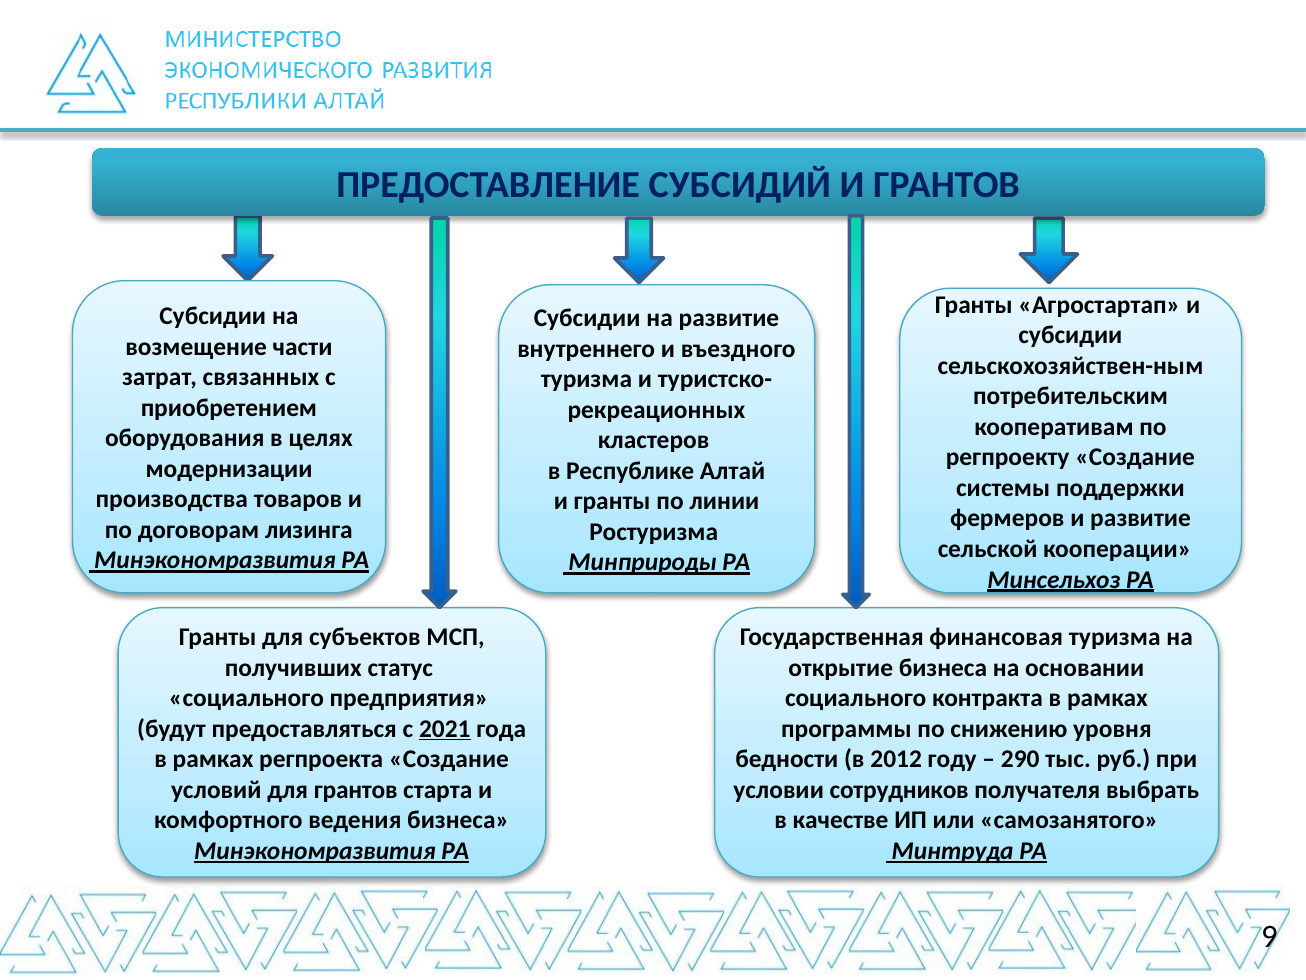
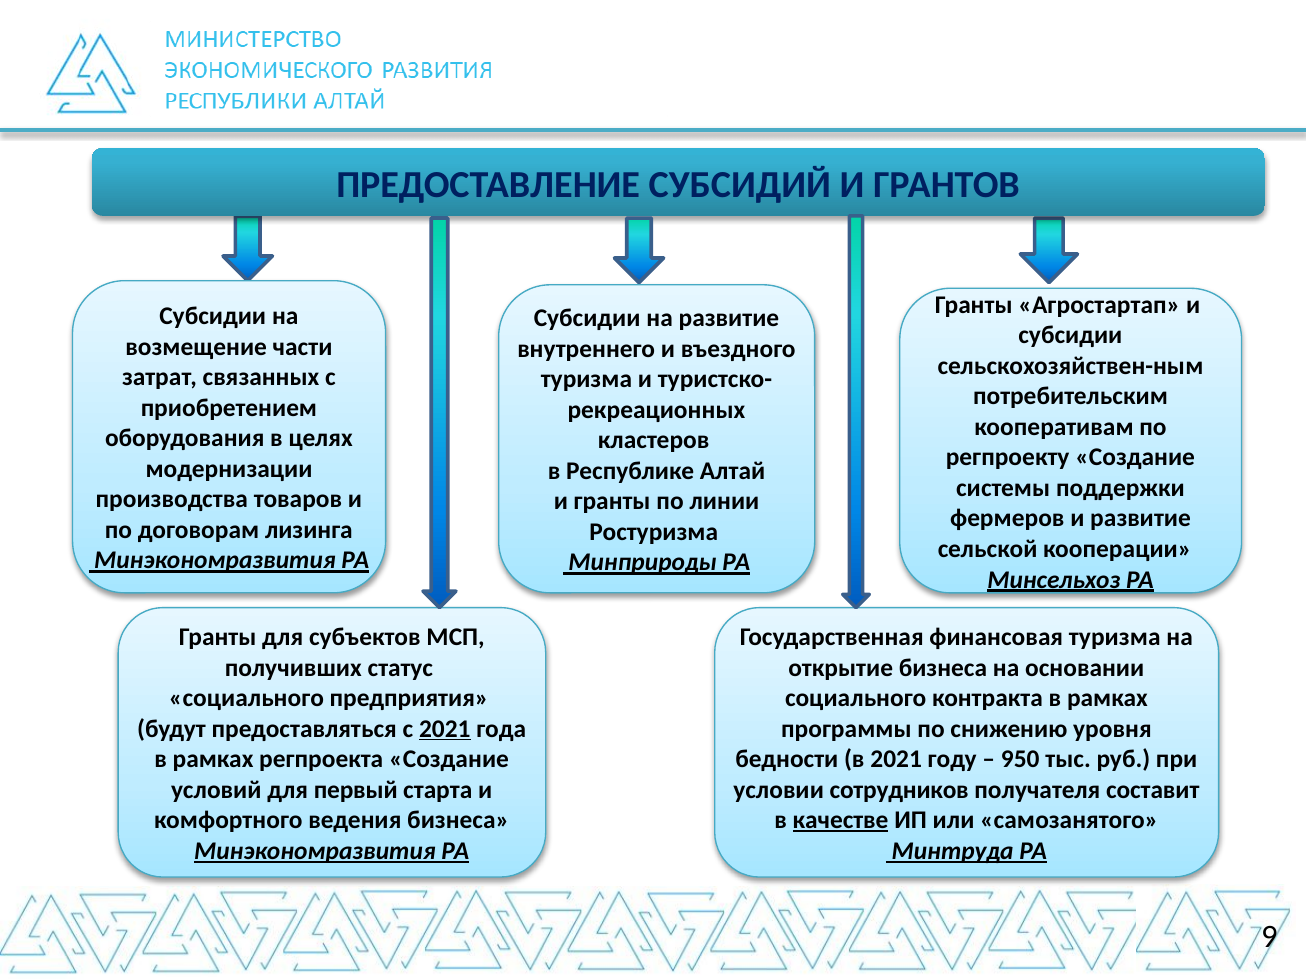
в 2012: 2012 -> 2021 (896, 759)
290: 290 -> 950 (1020, 759)
для грантов: грантов -> первый (356, 789)
выбрать: выбрать -> составит (1153, 789)
качестве underline: none -> present (841, 820)
